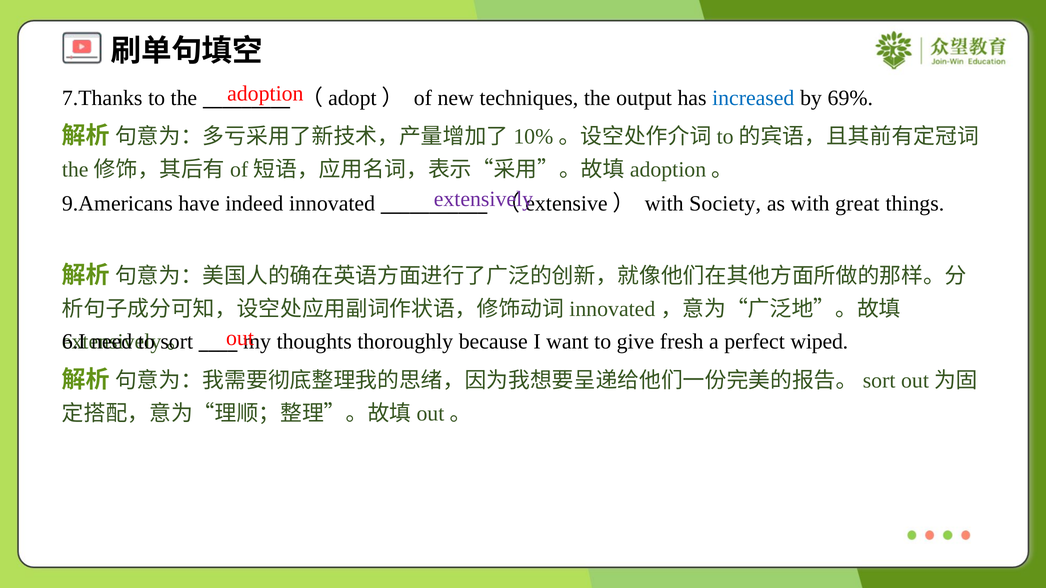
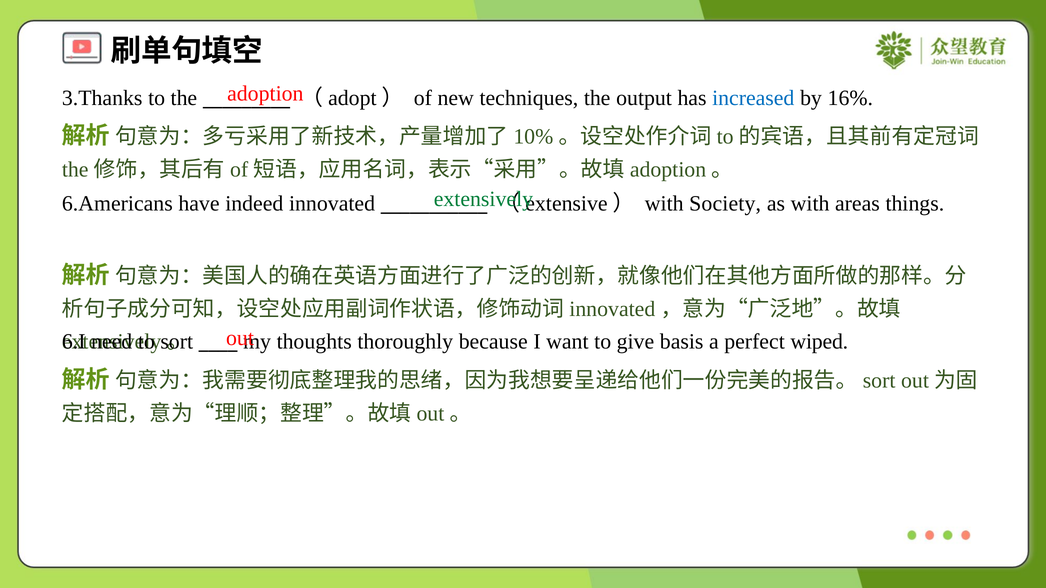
7.Thanks: 7.Thanks -> 3.Thanks (102, 98)
69%: 69% -> 16% (850, 98)
extensively colour: purple -> green (483, 199)
9.Americans: 9.Americans -> 6.Americans (117, 203)
great: great -> areas (857, 203)
fresh: fresh -> basis (682, 342)
